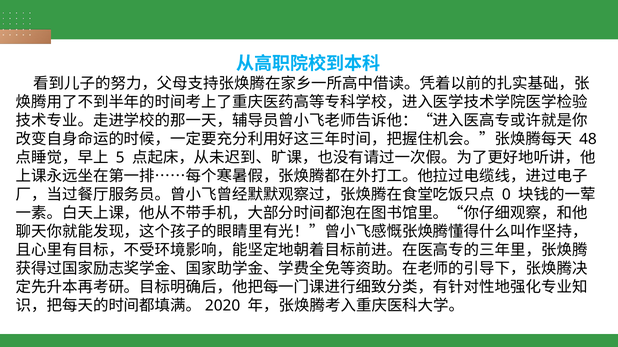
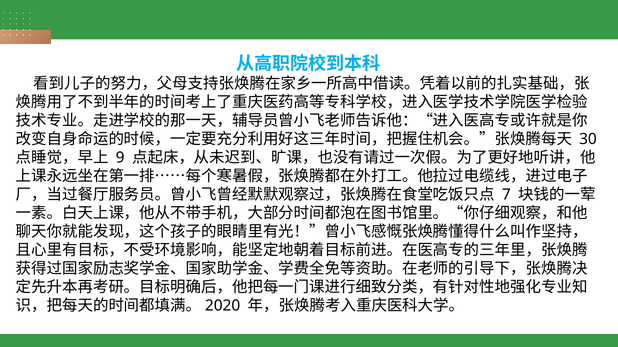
48: 48 -> 30 (588, 140)
5: 5 -> 9 (120, 158)
0: 0 -> 7 (506, 195)
